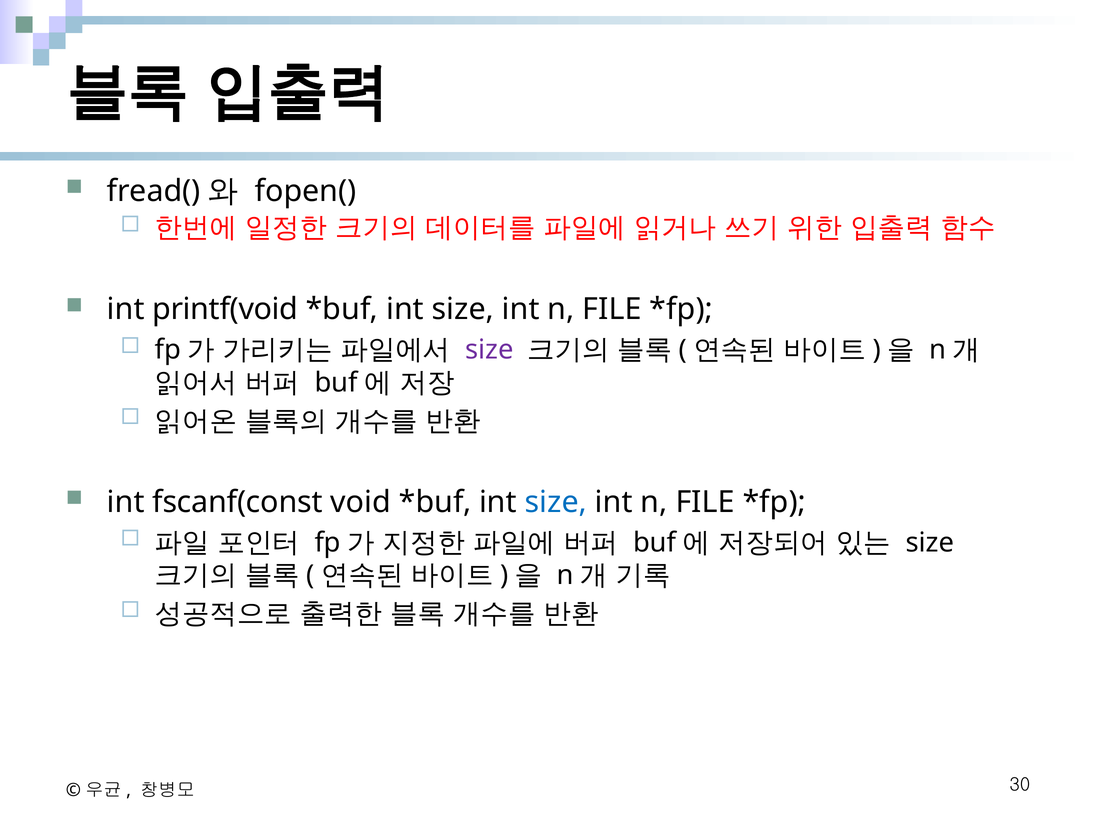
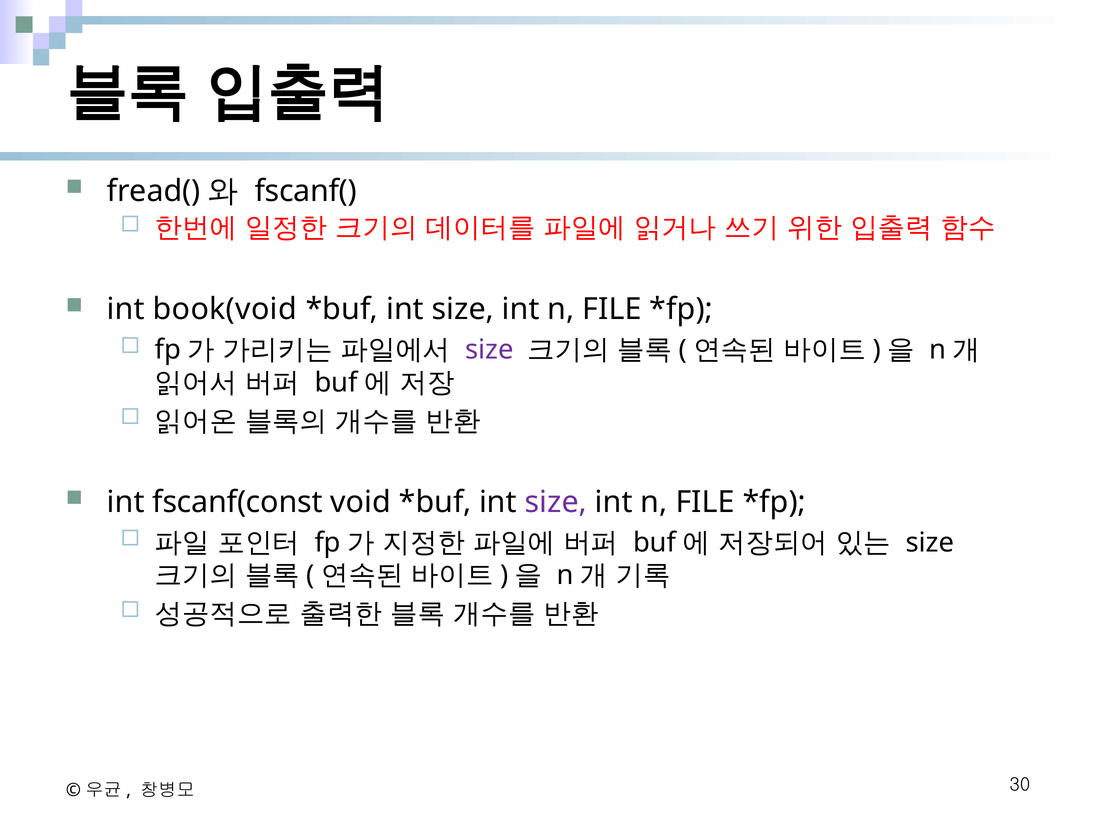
fopen(: fopen( -> fscanf( (306, 191)
printf(void: printf(void -> book(void (225, 309)
size colour: blue -> purple (556, 502)
